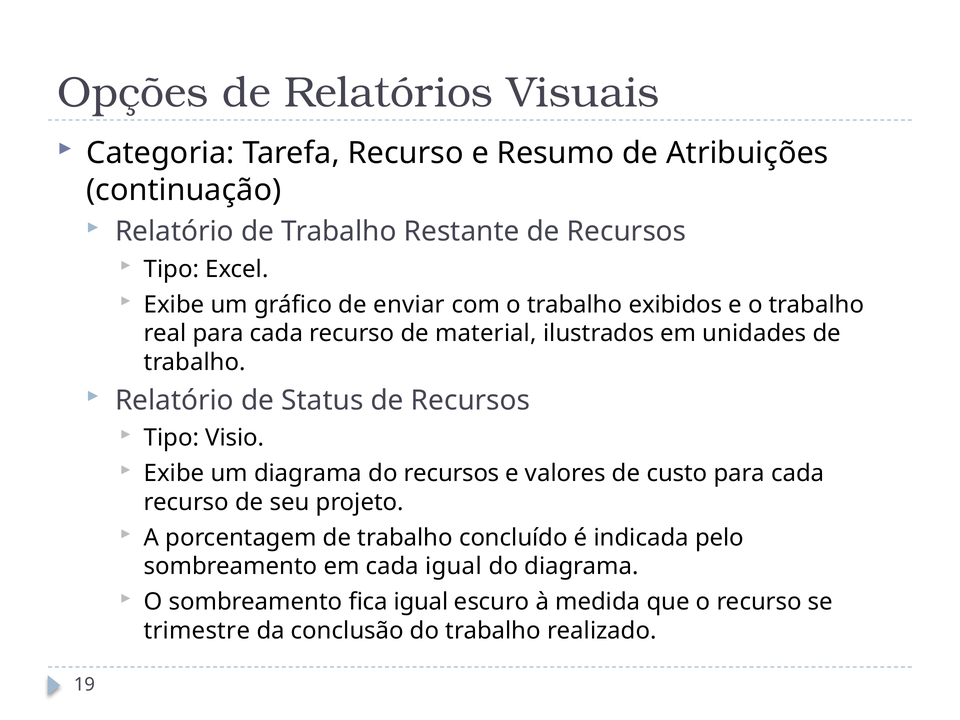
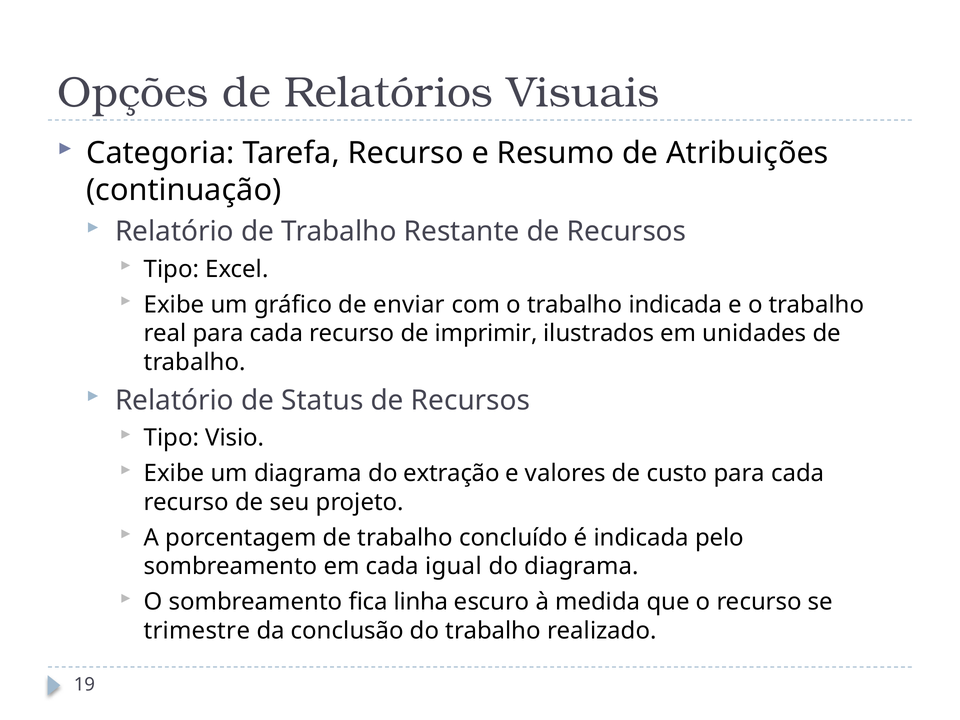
trabalho exibidos: exibidos -> indicada (675, 305)
material: material -> imprimir (486, 334)
do recursos: recursos -> extração (452, 473)
fica igual: igual -> linha (421, 602)
